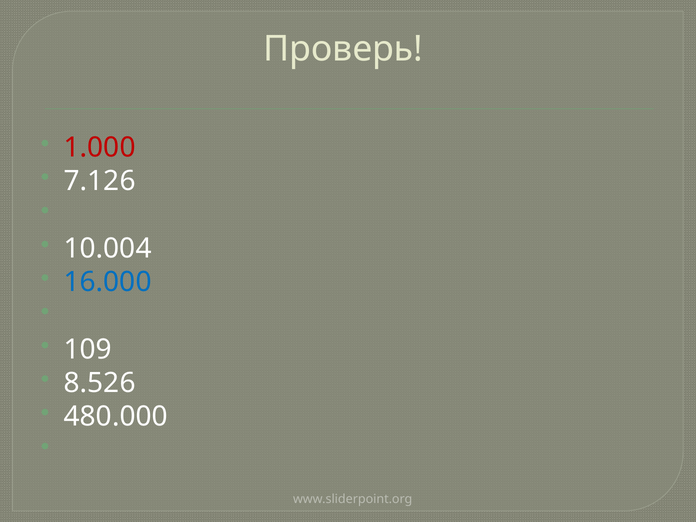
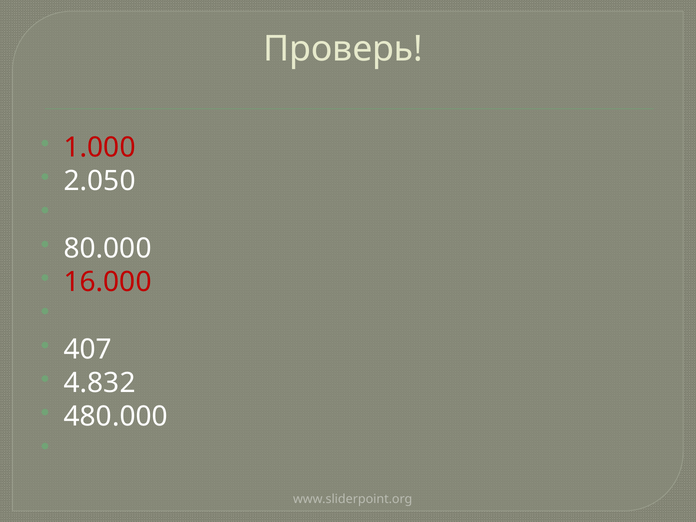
7.126: 7.126 -> 2.050 (100, 181)
10.004: 10.004 -> 80.000 (108, 248)
16.000 colour: blue -> red (108, 282)
109: 109 -> 407 (88, 349)
8.526: 8.526 -> 4.832 (100, 383)
